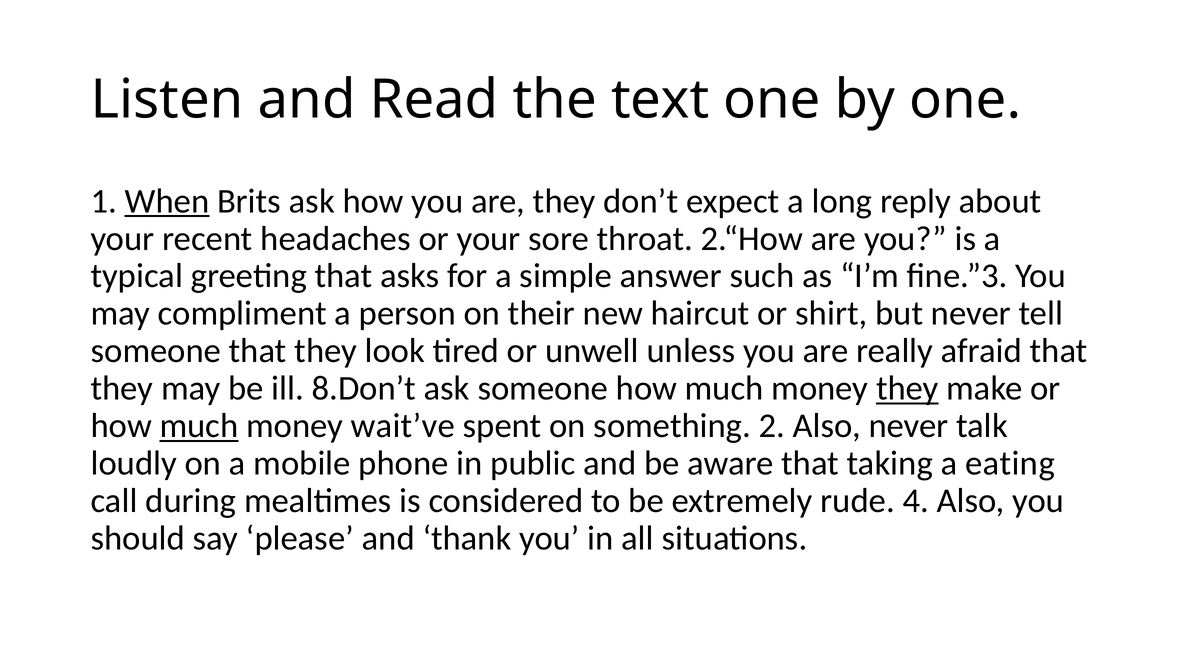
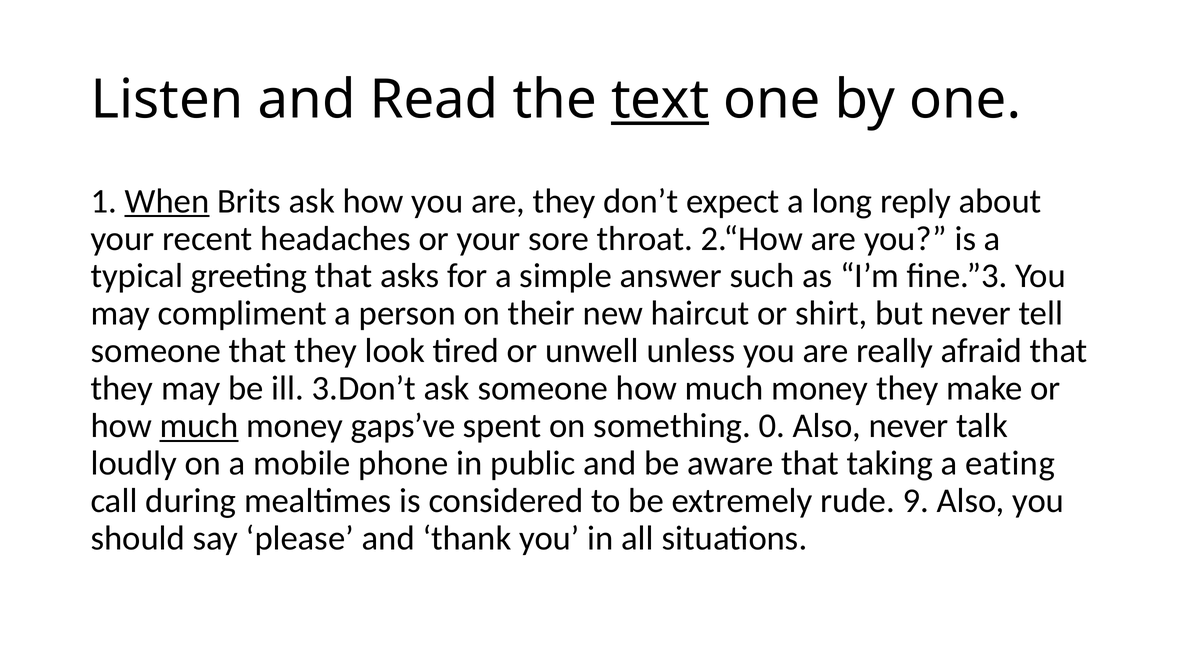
text underline: none -> present (660, 100)
8.Don’t: 8.Don’t -> 3.Don’t (364, 389)
they underline: present -> none (907, 389)
wait’ve: wait’ve -> gaps’ve (403, 426)
2: 2 -> 0 (772, 426)
4: 4 -> 9 (916, 501)
